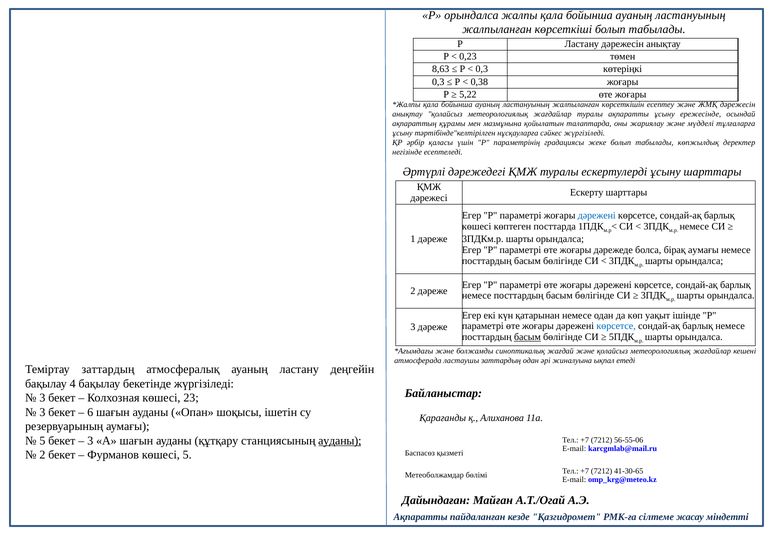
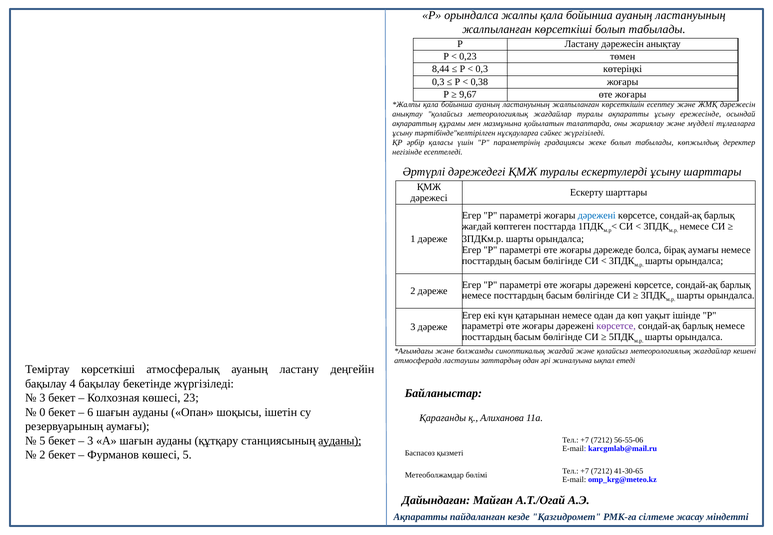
8,63: 8,63 -> 8,44 (441, 69)
5,22: 5,22 -> 9,67 (468, 95)
көшесі: көшесі -> жағдай (477, 227)
көрсетсе colour: blue -> purple (616, 326)
басым underline: present -> none (527, 337)
Теміртау заттардың: заттардың -> көрсеткіші (108, 369)
3: 3 -> 0 (42, 412)
